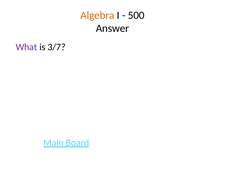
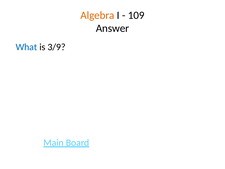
500: 500 -> 109 (136, 15)
What colour: purple -> blue (26, 47)
3/7: 3/7 -> 3/9 (57, 47)
